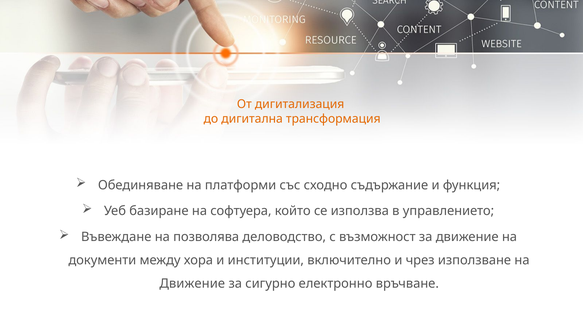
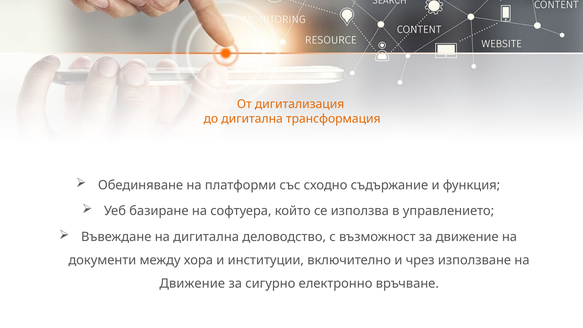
на позволява: позволява -> дигитална (206, 237)
